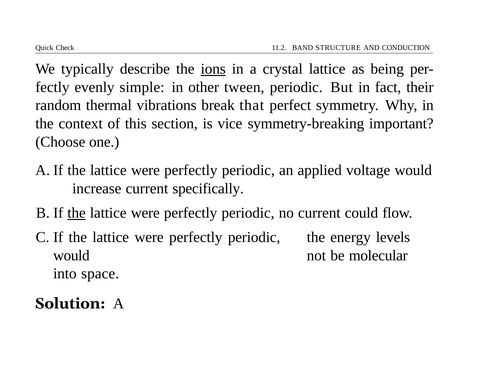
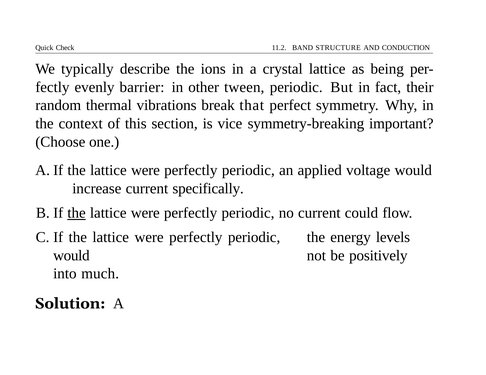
ions underline: present -> none (213, 69)
simple: simple -> barrier (142, 87)
molecular: molecular -> positively (378, 256)
space: space -> much (100, 274)
